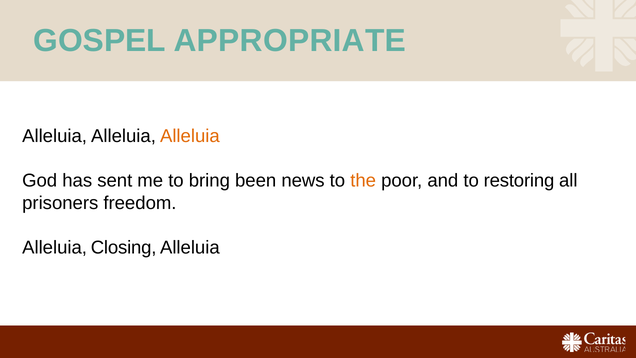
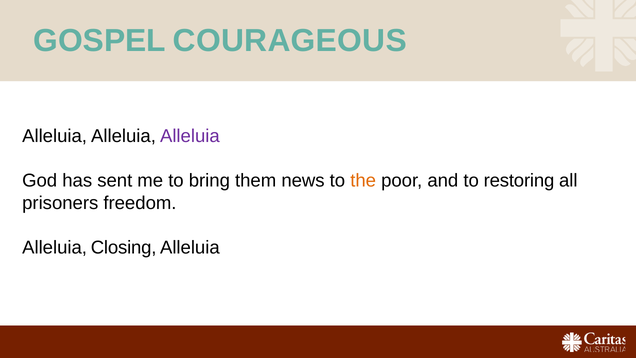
APPROPRIATE: APPROPRIATE -> COURAGEOUS (290, 41)
Alleluia colour: orange -> purple (190, 136)
been: been -> them (256, 181)
